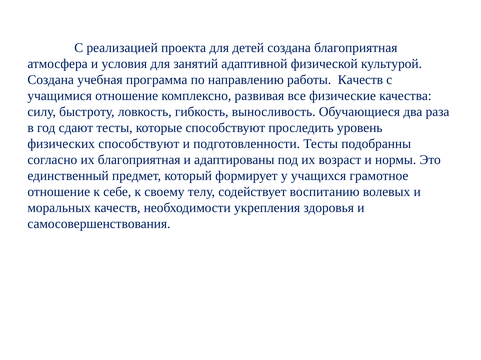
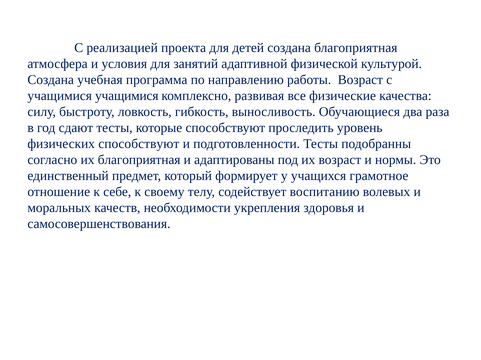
работы Качеств: Качеств -> Возраст (360, 80)
учащимися отношение: отношение -> учащимися (127, 96)
